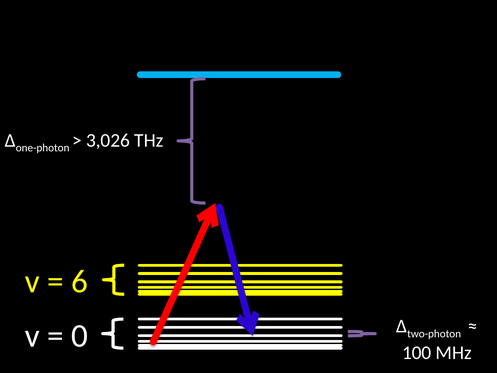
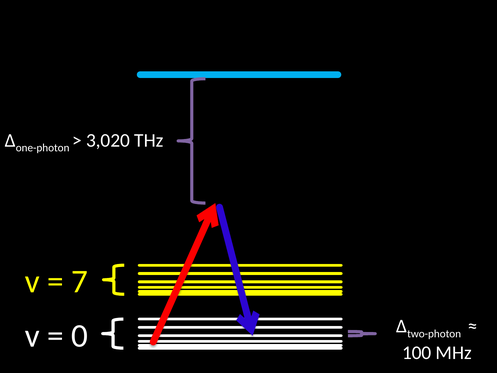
3,026: 3,026 -> 3,020 (108, 140)
6: 6 -> 7 (79, 281)
